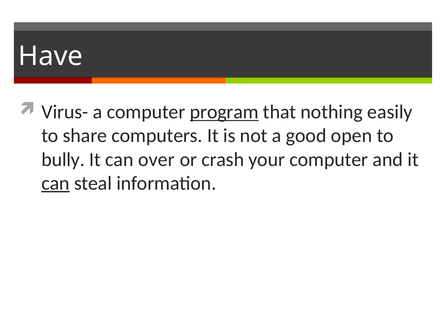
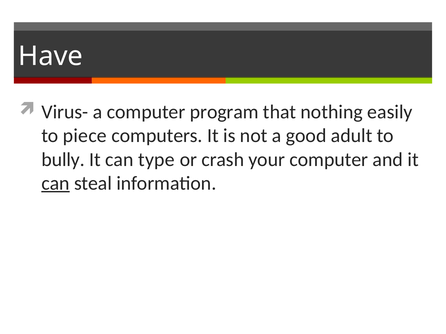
program underline: present -> none (224, 112)
share: share -> piece (85, 136)
open: open -> adult (352, 136)
over: over -> type (156, 160)
